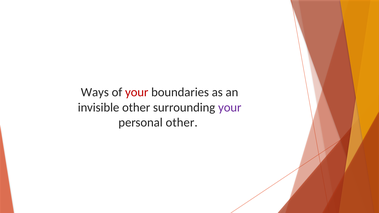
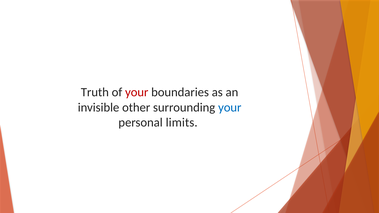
Ways: Ways -> Truth (95, 92)
your colour: purple -> blue (230, 107)
personal other: other -> limits (182, 123)
